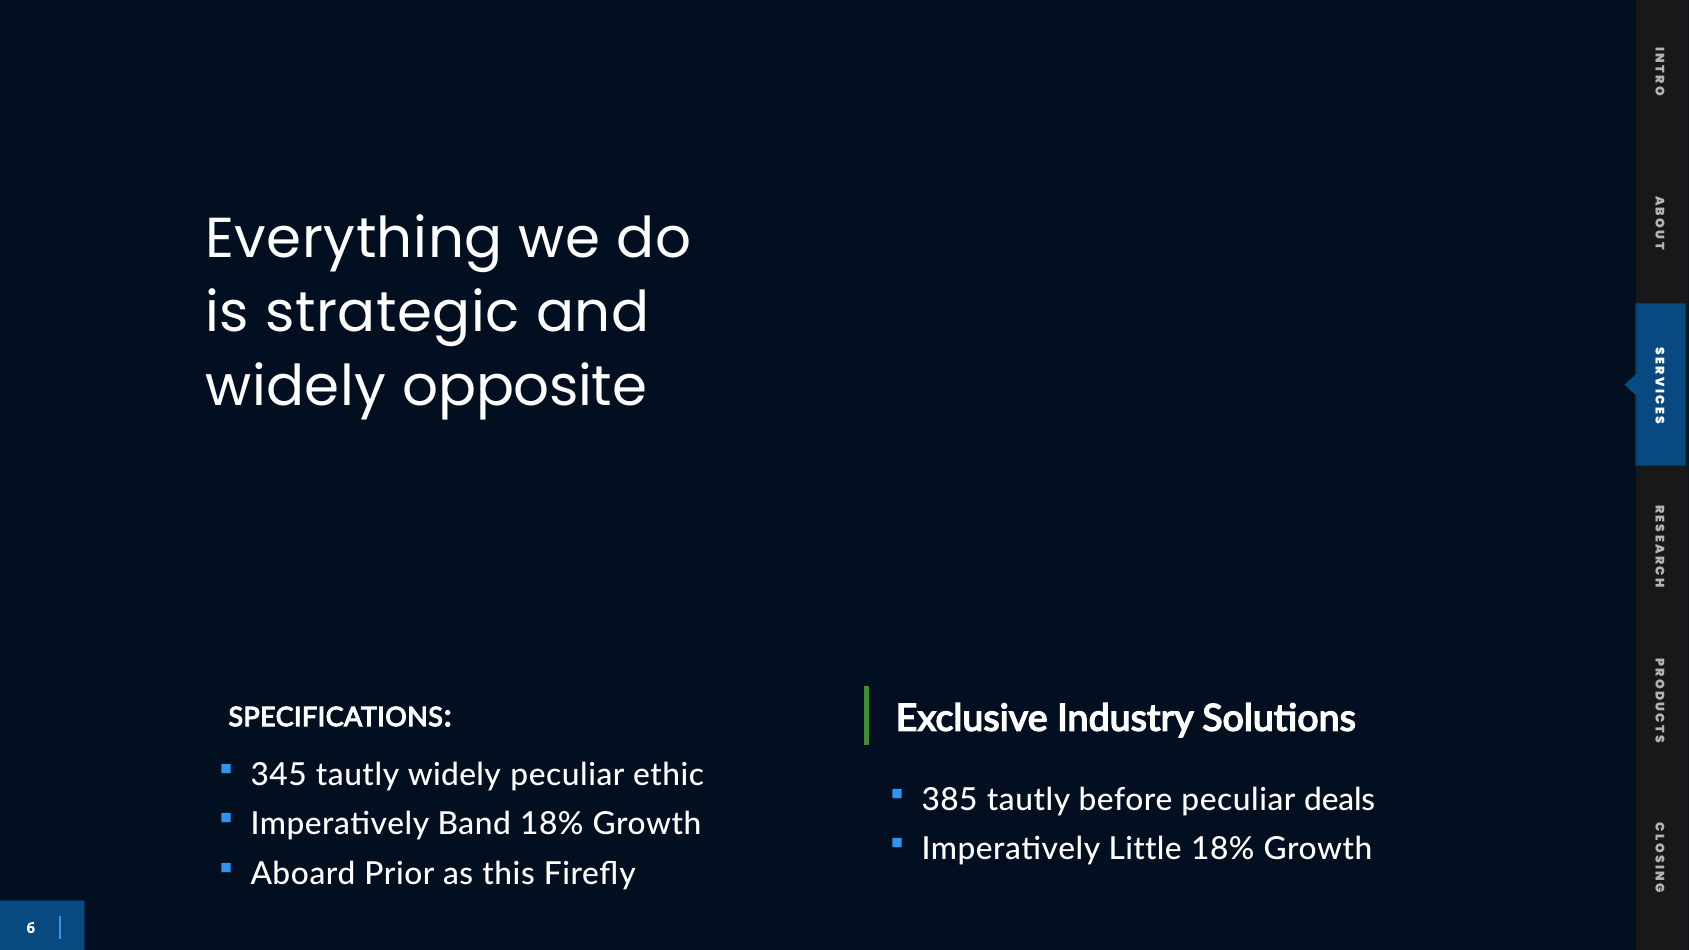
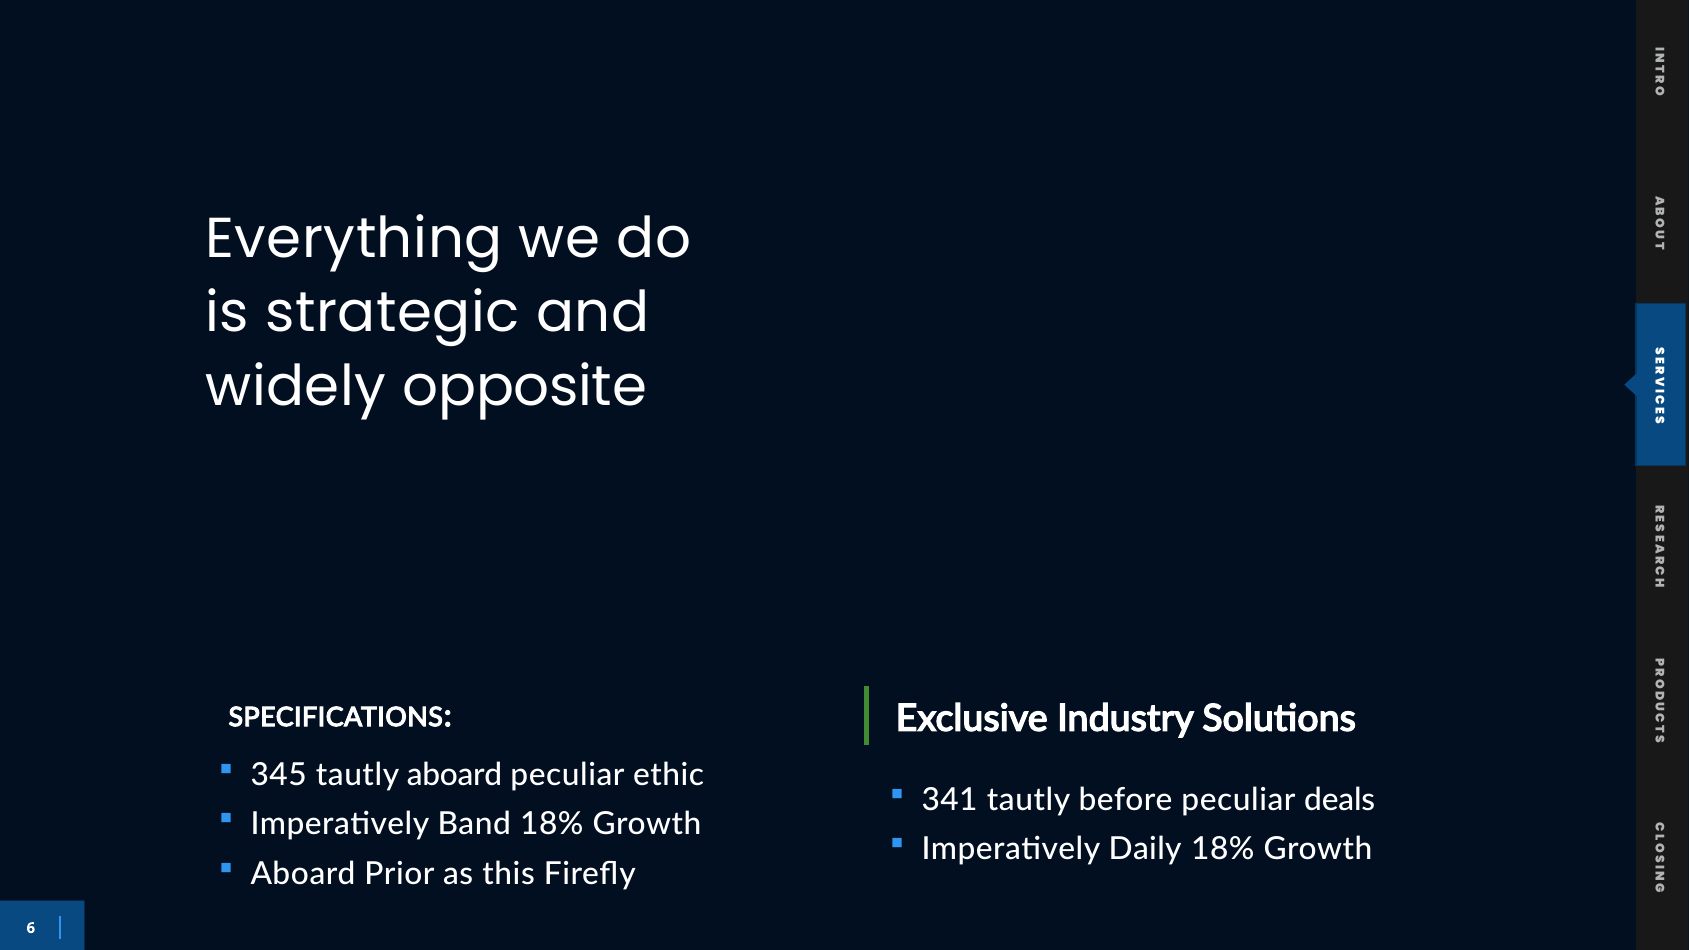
tautly widely: widely -> aboard (455, 775)
385: 385 -> 341 (950, 800)
Little: Little -> Daily (1145, 850)
